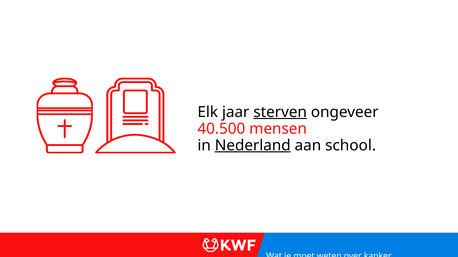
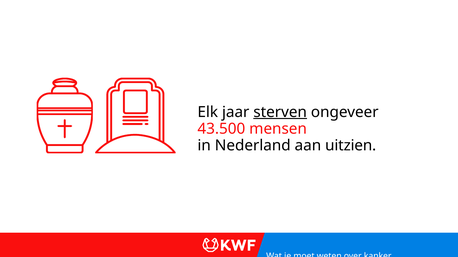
40.500: 40.500 -> 43.500 (221, 129)
Nederland underline: present -> none (253, 146)
school: school -> uitzien (351, 146)
